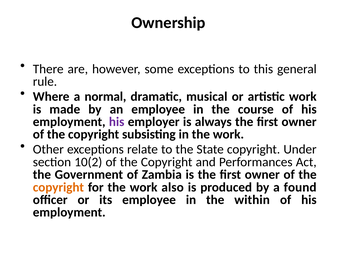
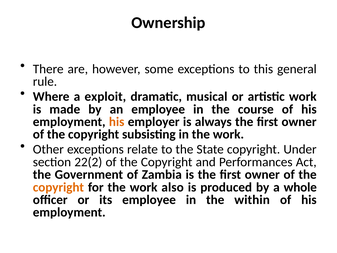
normal: normal -> exploit (105, 96)
his colour: purple -> orange (117, 122)
10(2: 10(2 -> 22(2 (88, 162)
found: found -> whole (300, 187)
